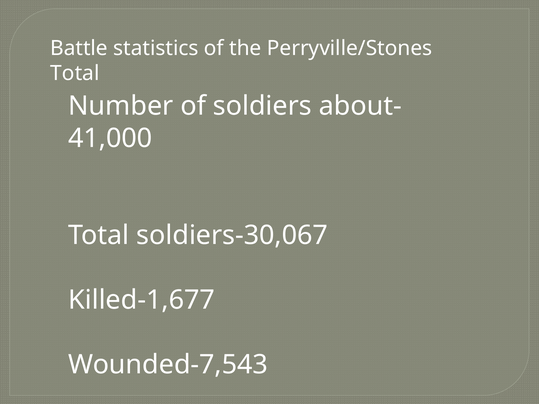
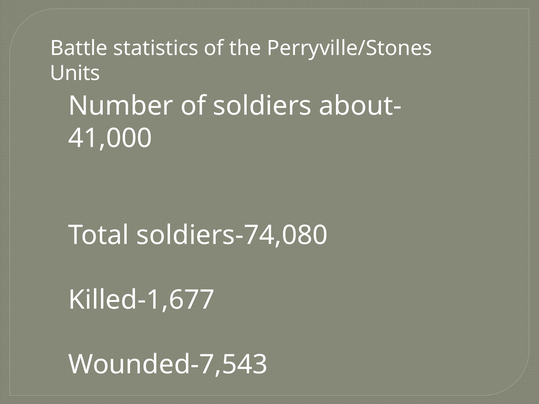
Total: Total -> Units (75, 73)
soldiers-30,067: soldiers-30,067 -> soldiers-74,080 (232, 235)
